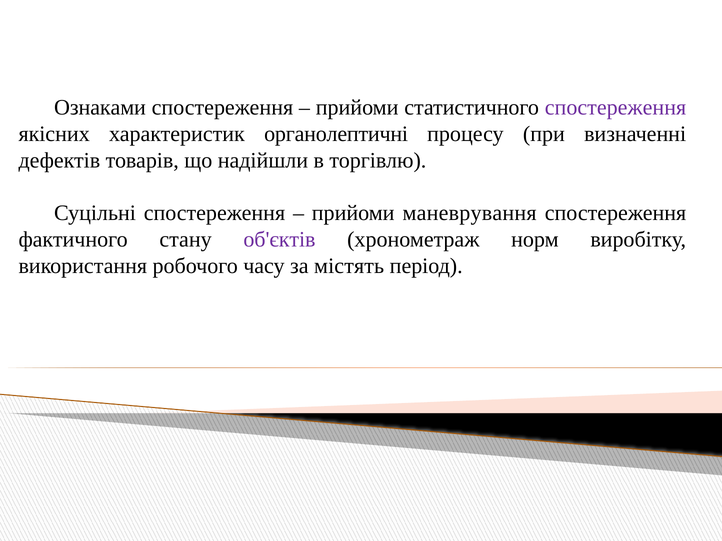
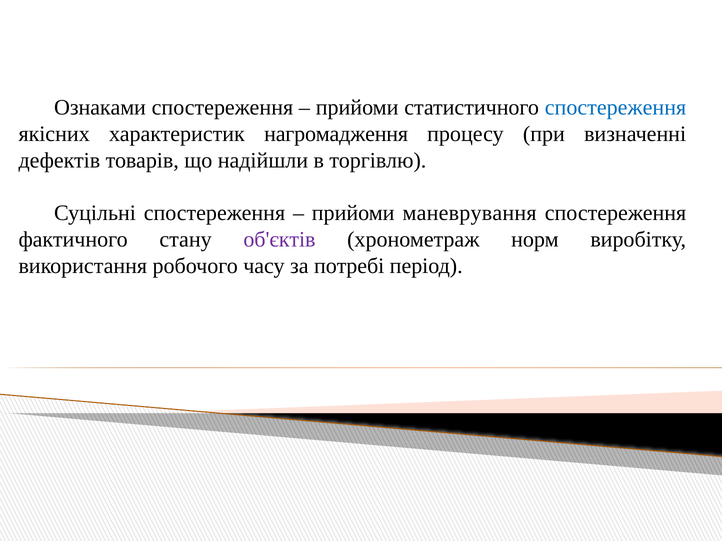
спостереження colour: purple -> blue (616, 108)
органолептичні: органолептичні -> нагромадження (336, 134)
містять: містять -> потребі (349, 266)
